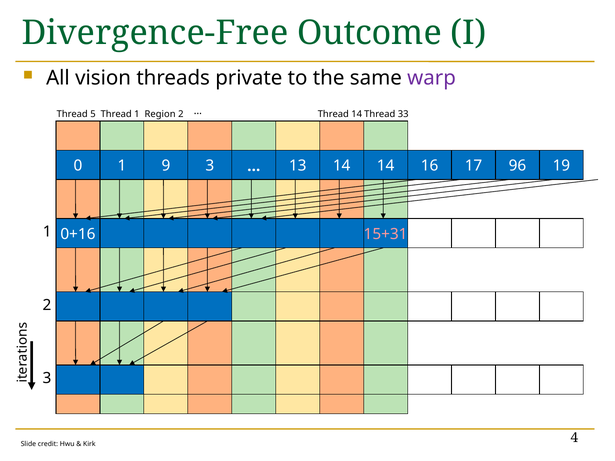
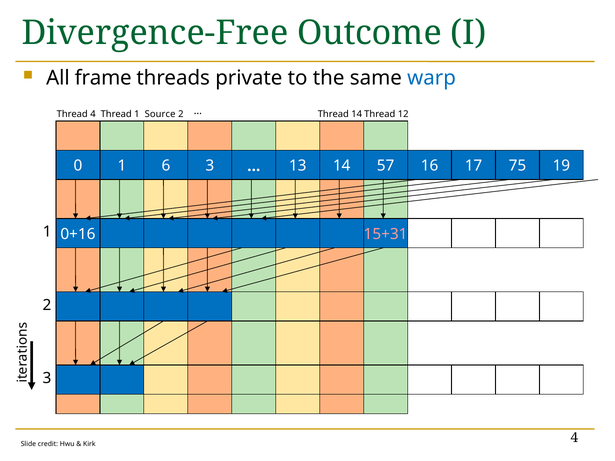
vision: vision -> frame (103, 78)
warp colour: purple -> blue (432, 78)
Thread 5: 5 -> 4 (93, 114)
Region: Region -> Source (160, 114)
33: 33 -> 12 (403, 114)
9: 9 -> 6 (166, 166)
13 14: 14 -> 57 (386, 166)
96: 96 -> 75 (517, 166)
